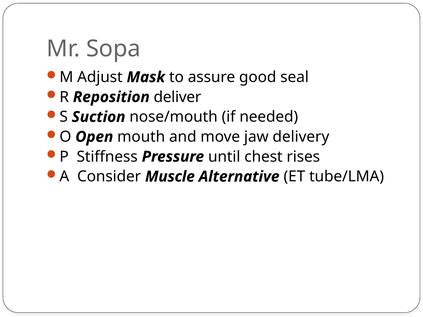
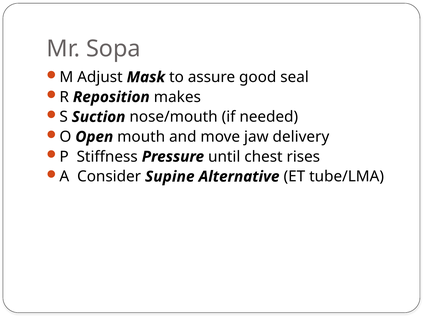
deliver: deliver -> makes (177, 97)
Muscle: Muscle -> Supine (170, 177)
